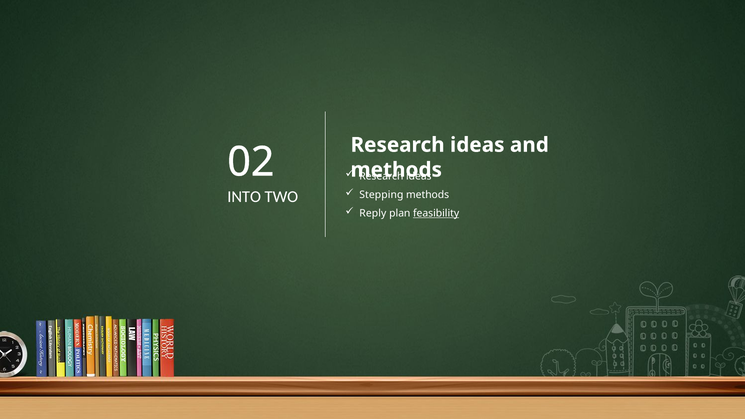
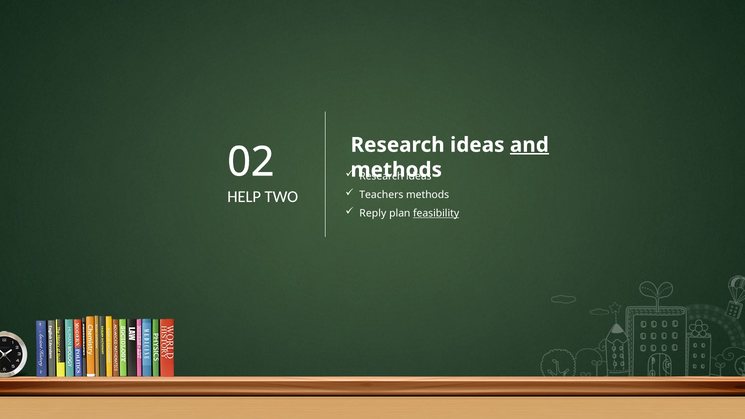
and underline: none -> present (529, 145)
Stepping: Stepping -> Teachers (381, 195)
INTO: INTO -> HELP (244, 197)
